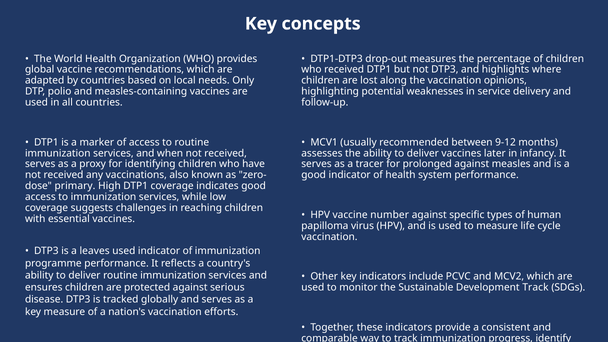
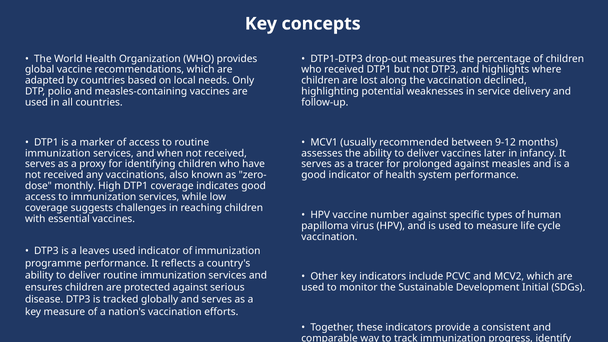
opinions: opinions -> declined (505, 81)
primary: primary -> monthly (75, 186)
Development Track: Track -> Initial (536, 288)
